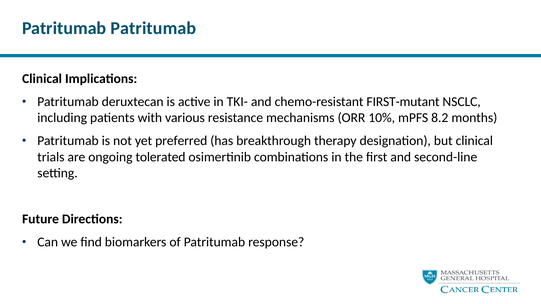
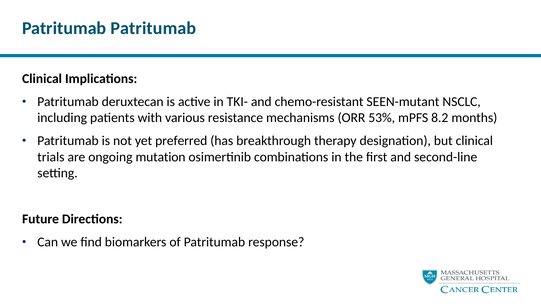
FIRST-mutant: FIRST-mutant -> SEEN-mutant (403, 102)
10%: 10% -> 53% (382, 118)
tolerated: tolerated -> mutation (161, 157)
